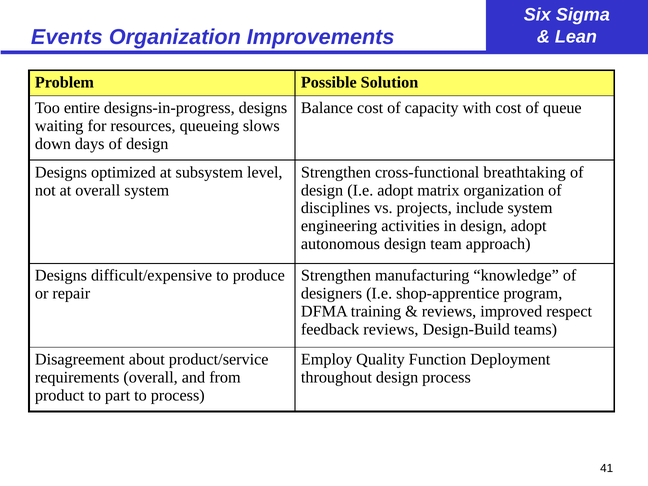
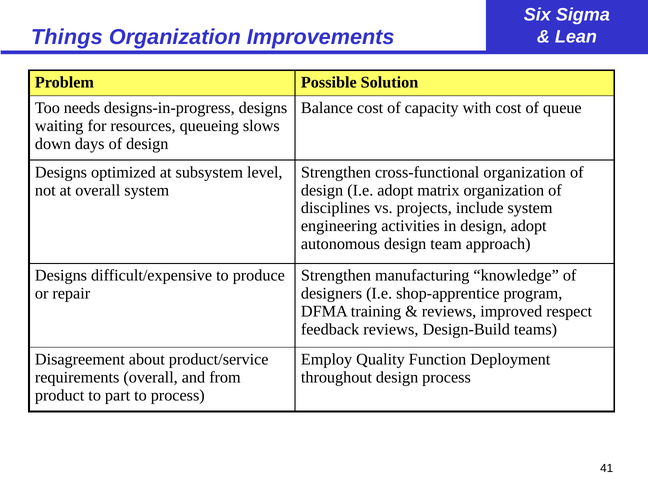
Events: Events -> Things (67, 37)
entire: entire -> needs (82, 108)
cross-functional breathtaking: breathtaking -> organization (525, 172)
